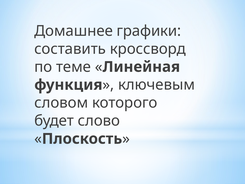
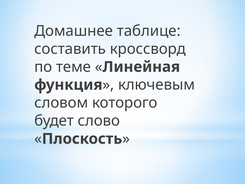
графики: графики -> таблице (149, 31)
